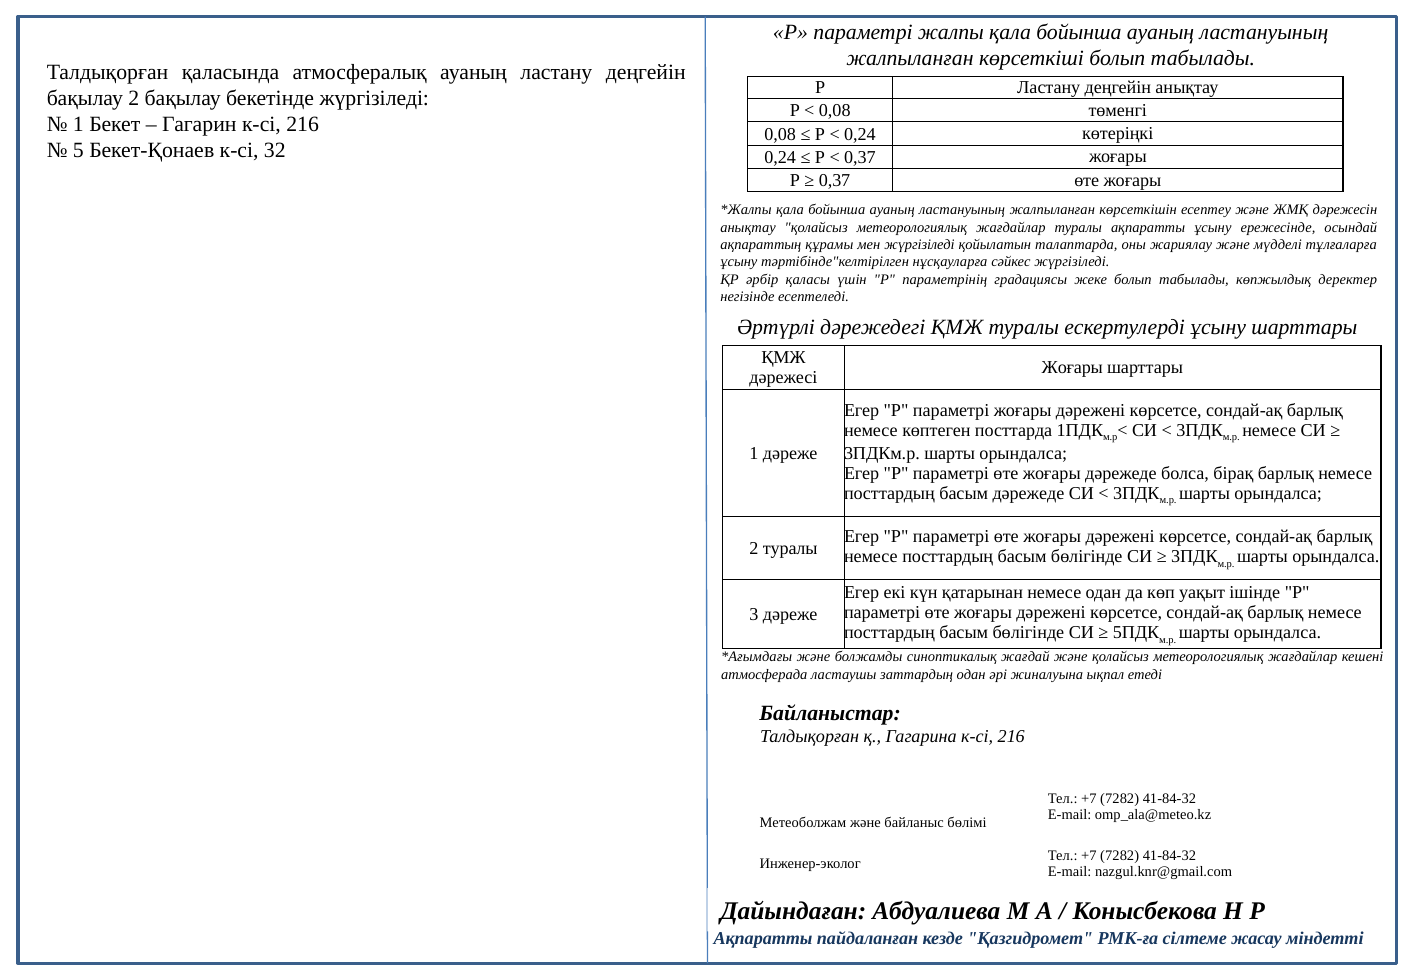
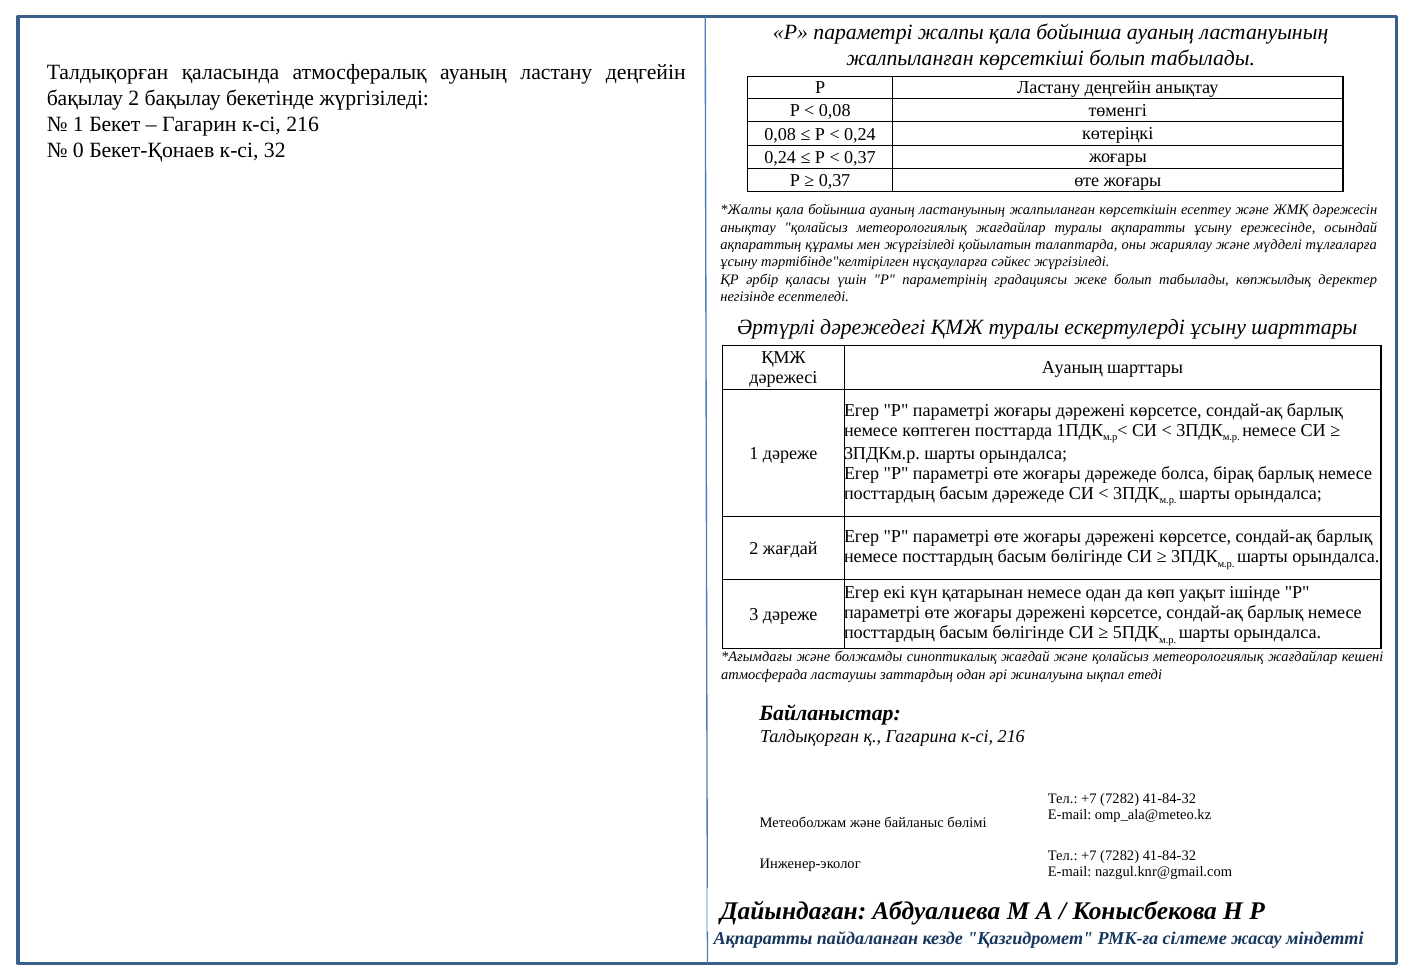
5: 5 -> 0 (78, 150)
Жоғары: Жоғары -> Ауаның (1072, 368)
2 туралы: туралы -> жағдай (790, 548)
